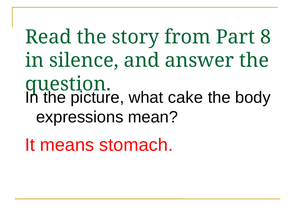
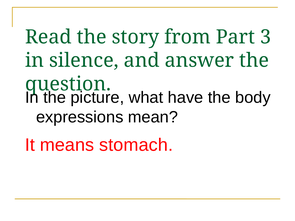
8: 8 -> 3 (266, 37)
cake: cake -> have (186, 98)
